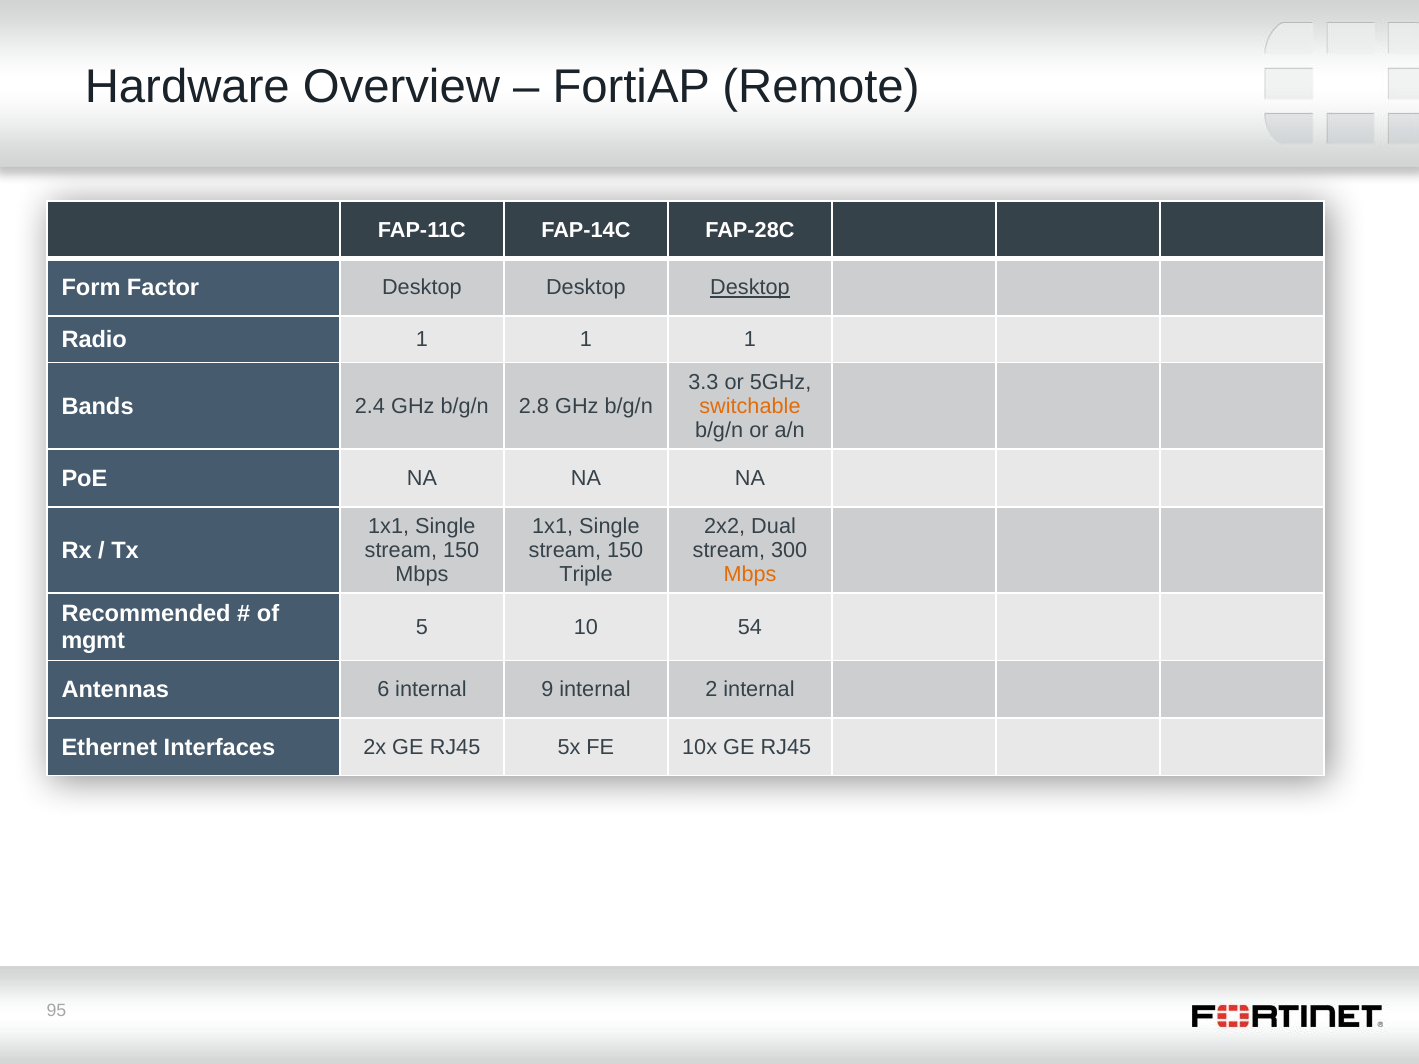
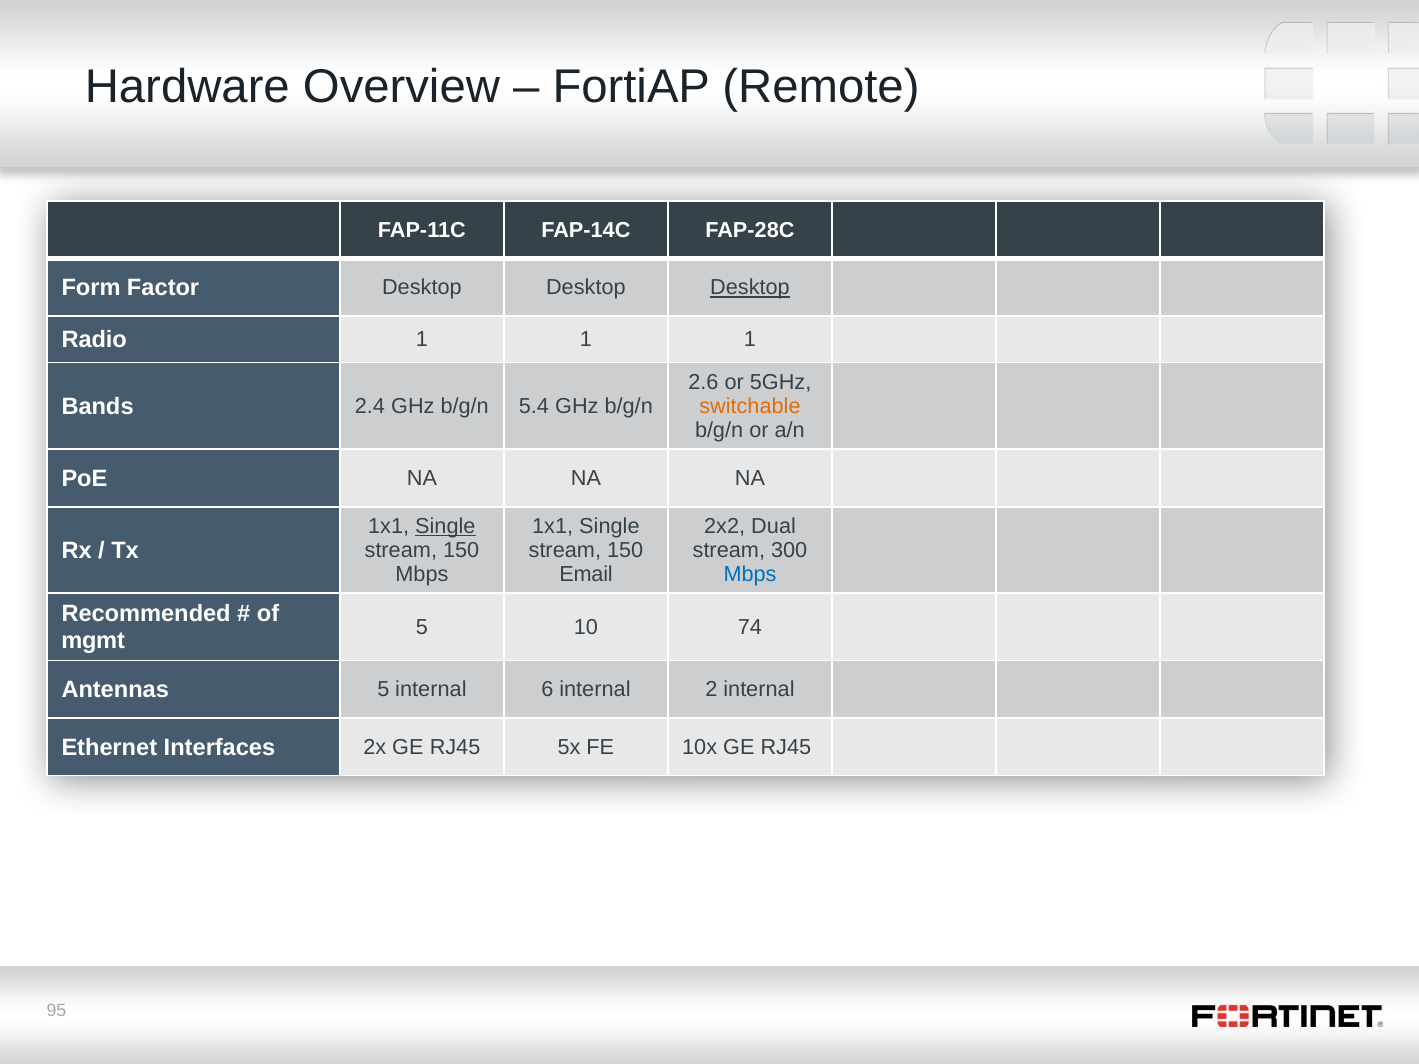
3.3: 3.3 -> 2.6 (703, 382)
2.8: 2.8 -> 5.4 (534, 406)
Single underline: none -> present (445, 526)
Triple: Triple -> Email (586, 575)
Mbps colour: orange -> blue (750, 575)
54: 54 -> 74 (750, 627)
Antennas 6: 6 -> 5 (383, 690)
9: 9 -> 6 (547, 690)
